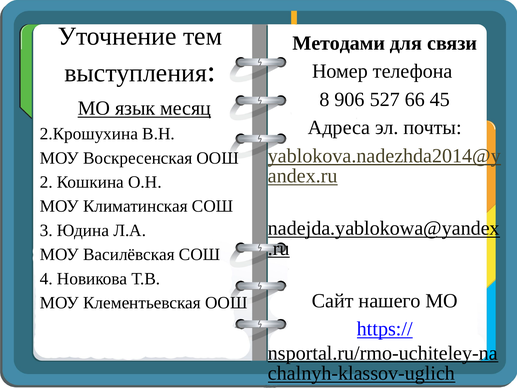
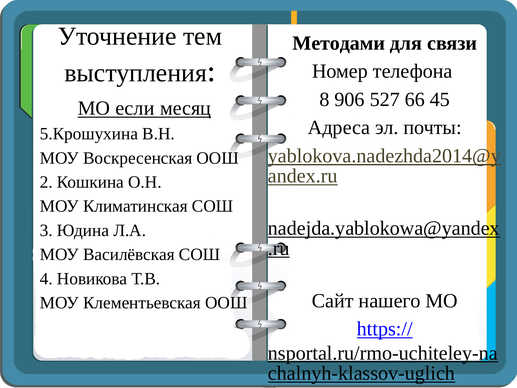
язык: язык -> если (135, 108)
2.Крошухина: 2.Крошухина -> 5.Крошухина (89, 134)
